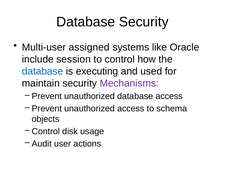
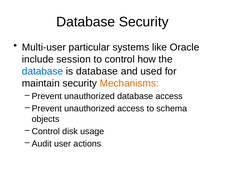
assigned: assigned -> particular (89, 47)
is executing: executing -> database (97, 71)
Mechanisms colour: purple -> orange (129, 83)
